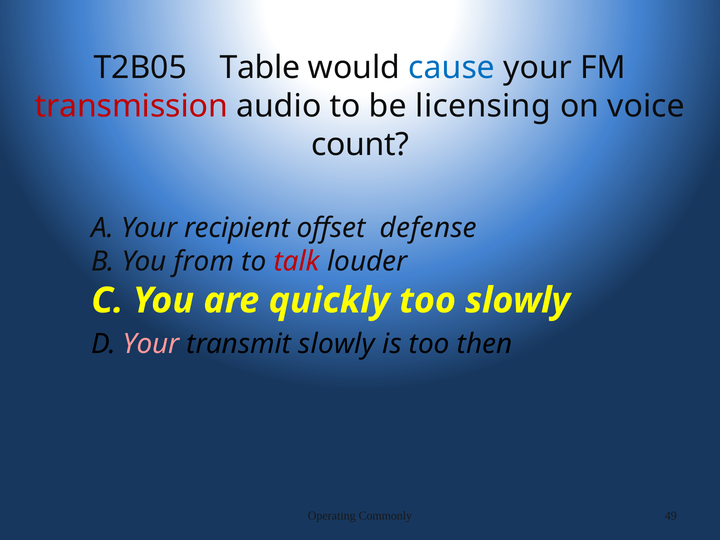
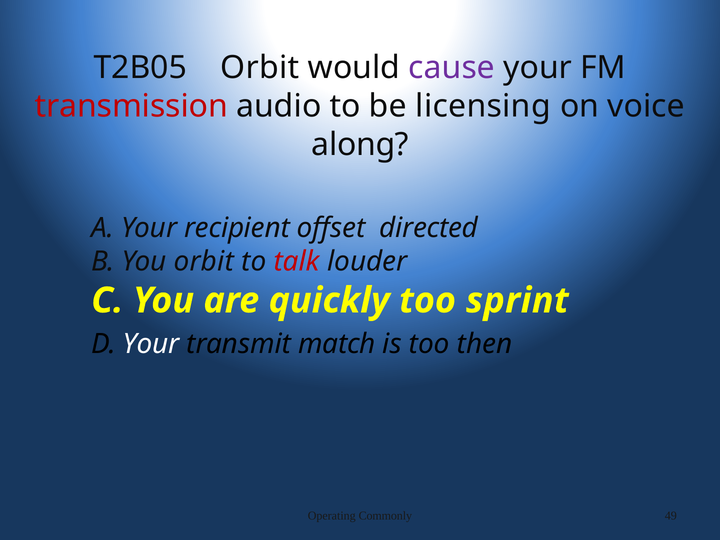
T2B05 Table: Table -> Orbit (260, 68)
cause colour: blue -> purple (452, 68)
count: count -> along (360, 145)
defense: defense -> directed (429, 228)
You from: from -> orbit (204, 262)
too slowly: slowly -> sprint (517, 301)
Your colour: pink -> white (151, 344)
transmit slowly: slowly -> match (337, 344)
